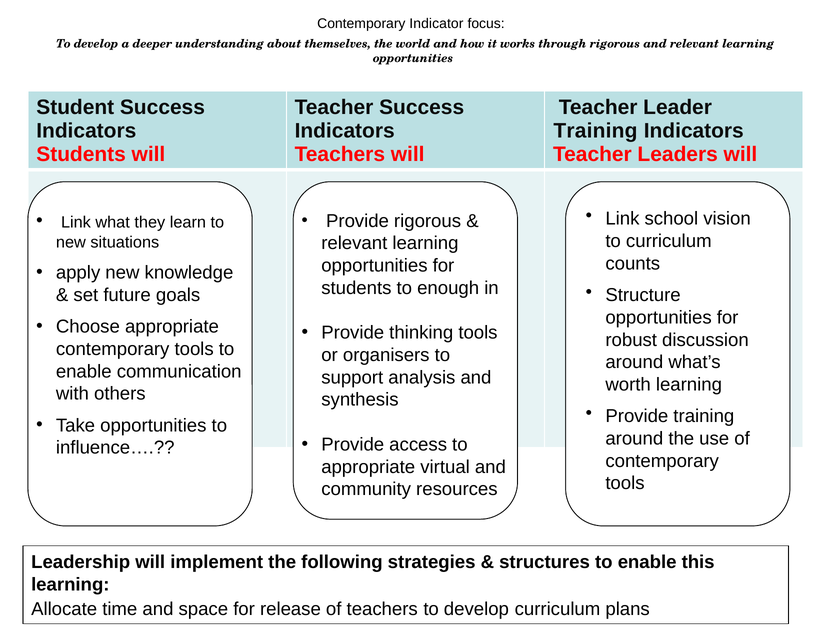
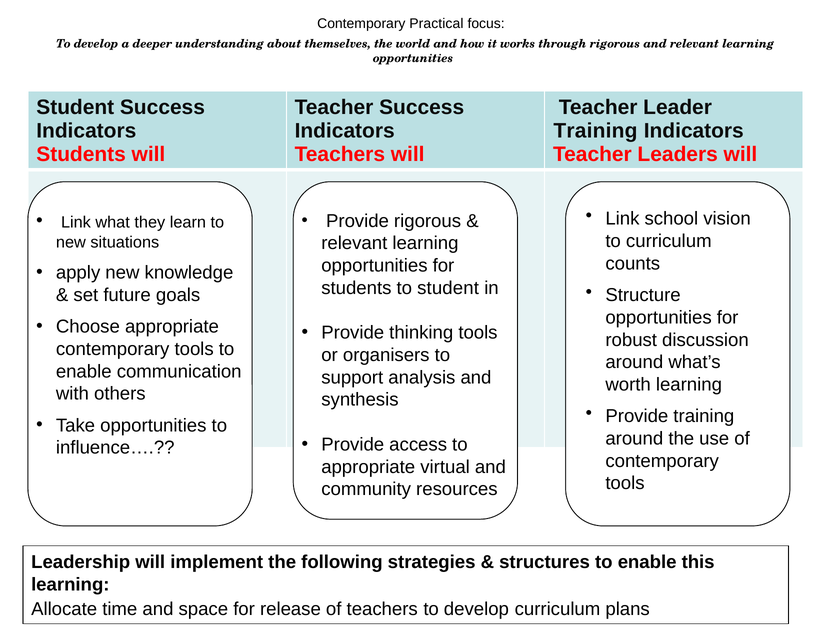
Indicator: Indicator -> Practical (436, 24)
to enough: enough -> student (448, 288)
